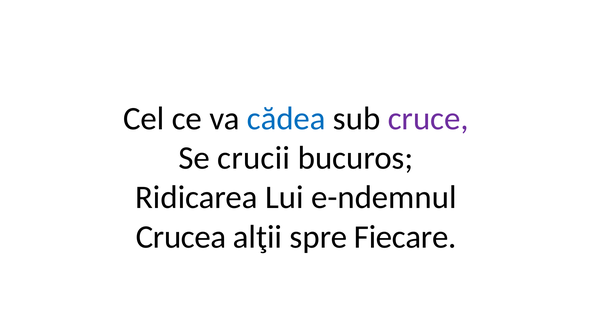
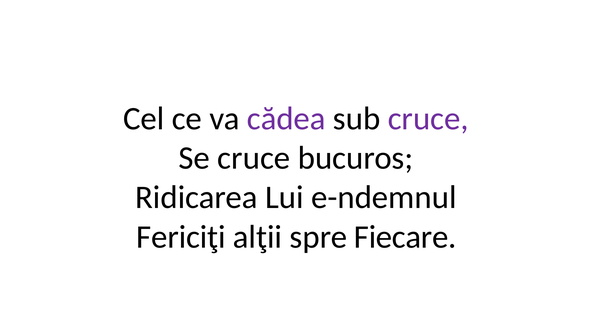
cădea colour: blue -> purple (286, 119)
Se crucii: crucii -> cruce (254, 158)
Crucea: Crucea -> Fericiţi (181, 237)
